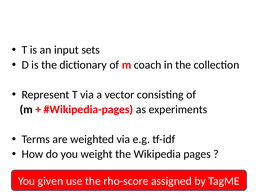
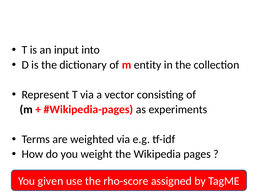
sets: sets -> into (91, 50)
coach: coach -> entity (148, 65)
